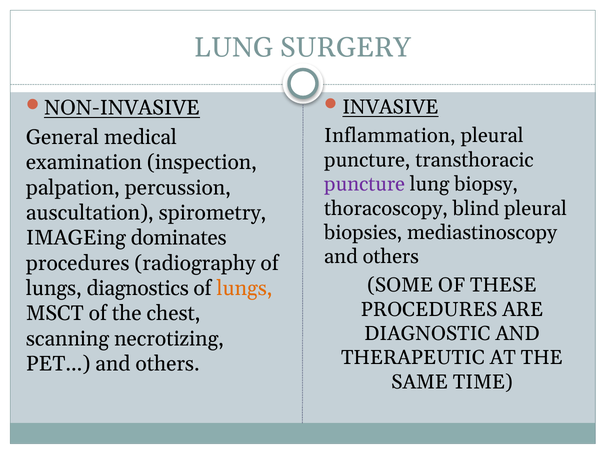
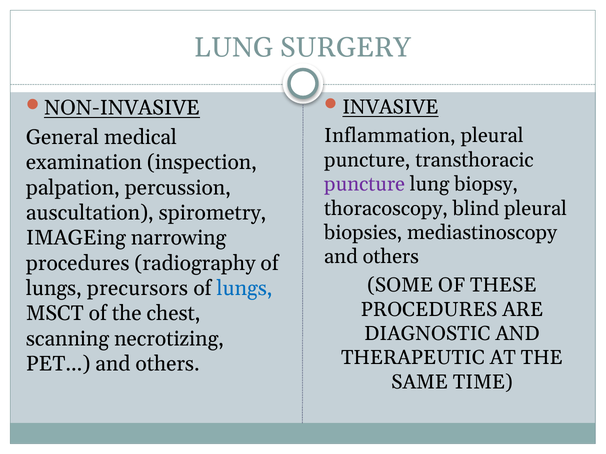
dominates: dominates -> narrowing (179, 238)
diagnostics: diagnostics -> precursors (138, 289)
lungs colour: orange -> blue (245, 289)
